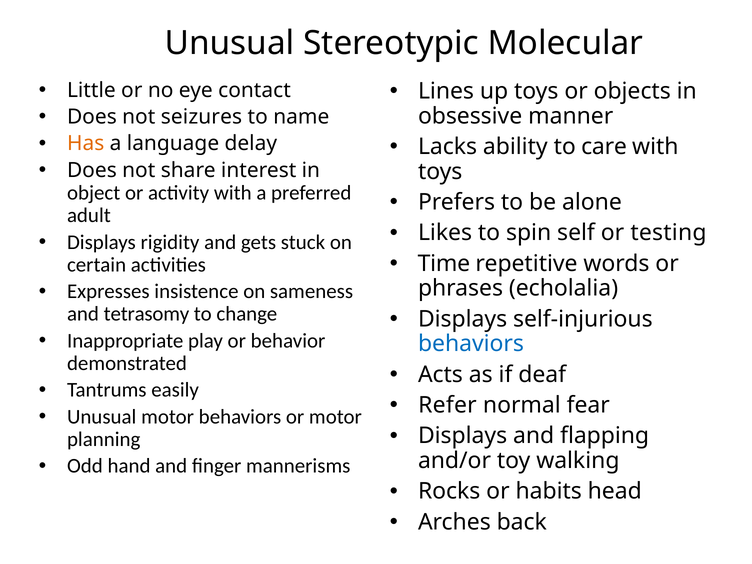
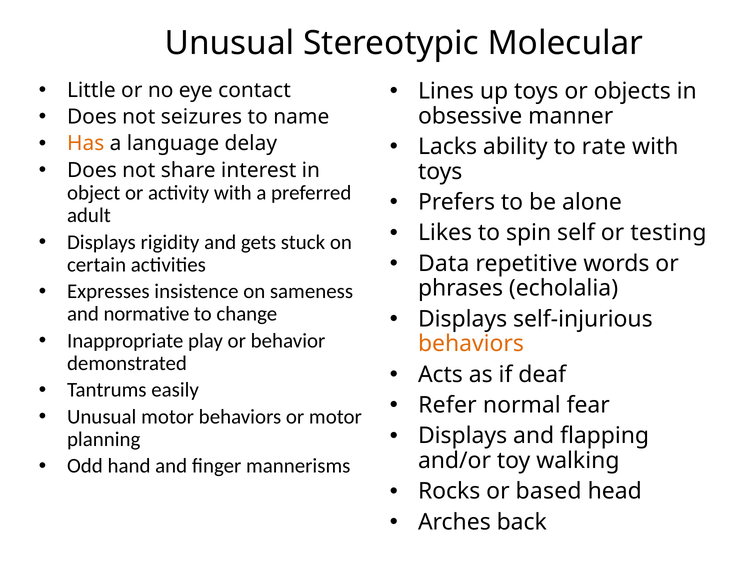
care: care -> rate (604, 147)
Time: Time -> Data (444, 264)
tetrasomy: tetrasomy -> normative (147, 314)
behaviors colour: blue -> orange (471, 344)
habits: habits -> based (549, 491)
